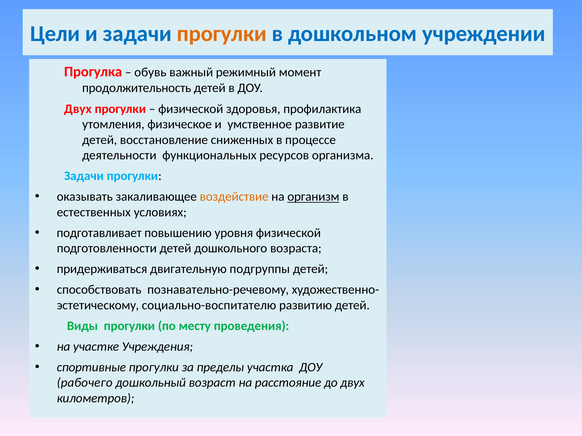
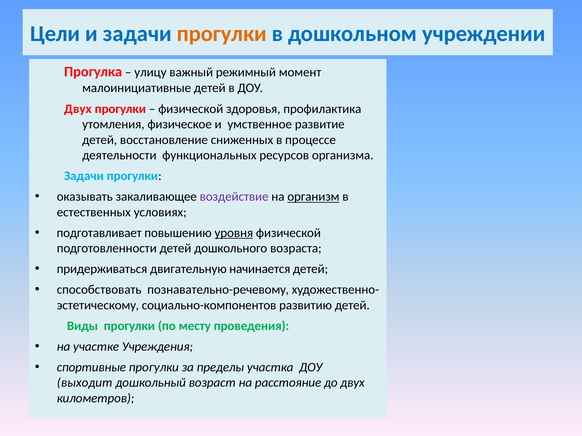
обувь: обувь -> улицу (150, 72)
продолжительность: продолжительность -> малоинициативные (137, 88)
воздействие colour: orange -> purple (234, 197)
уровня underline: none -> present (234, 233)
подгруппы: подгруппы -> начинается (260, 269)
социально-воспитателю: социально-воспитателю -> социально-компонентов (209, 306)
рабочего: рабочего -> выходит (85, 383)
